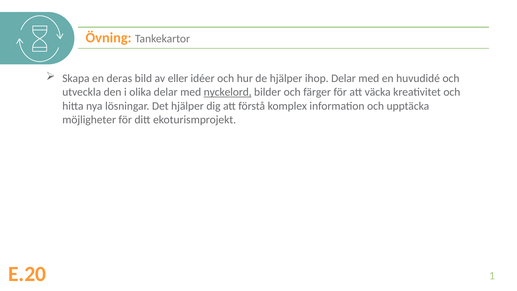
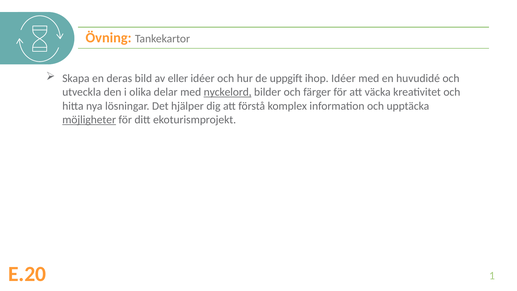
de hjälper: hjälper -> uppgift (286, 78)
ihop Delar: Delar -> Idéer (343, 78)
möjligheter underline: none -> present (89, 120)
